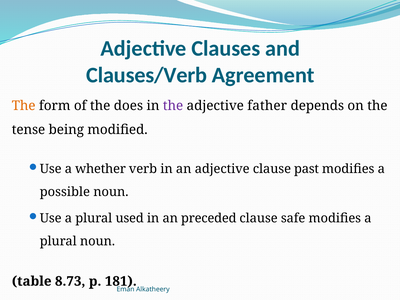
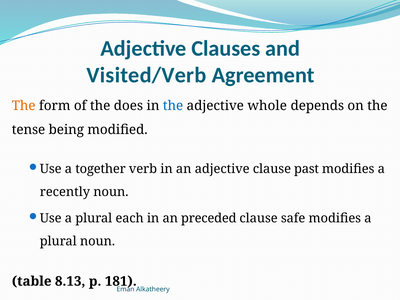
Clauses/Verb: Clauses/Verb -> Visited/Verb (146, 75)
the colour: purple -> blue (173, 106)
father: father -> whole (267, 106)
whether: whether -> together (101, 169)
possible: possible -> recently (65, 192)
used: used -> each (130, 218)
8.73: 8.73 -> 8.13 (70, 281)
